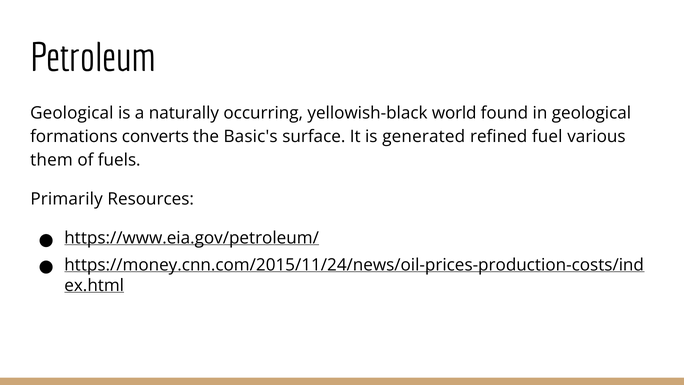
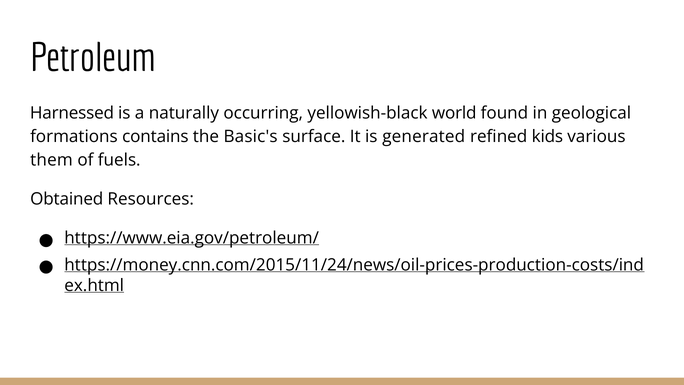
Geological: Geological -> Harnessed (72, 113)
converts: converts -> contains (155, 137)
fuel: fuel -> kids (547, 137)
Primarily: Primarily -> Obtained (67, 199)
